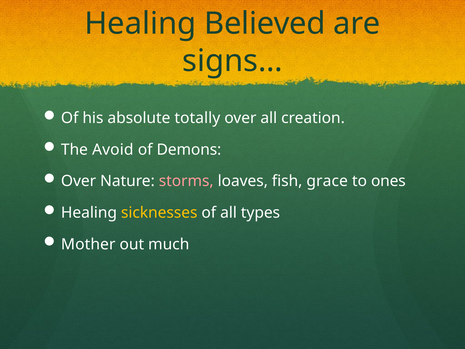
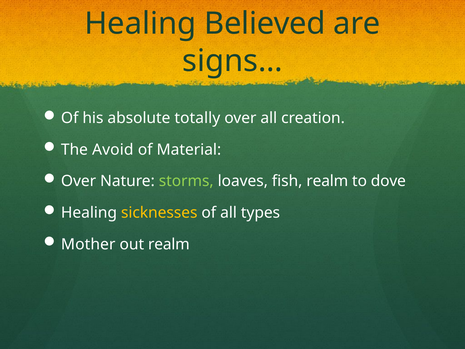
Demons: Demons -> Material (189, 150)
storms colour: pink -> light green (186, 181)
fish grace: grace -> realm (327, 181)
ones: ones -> dove (388, 181)
out much: much -> realm (169, 244)
